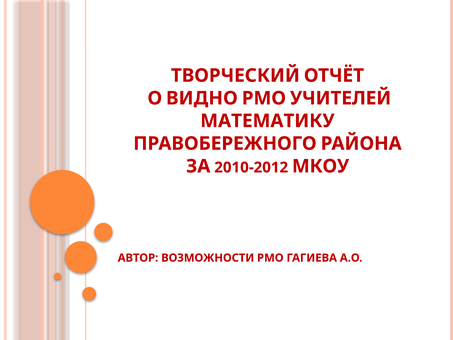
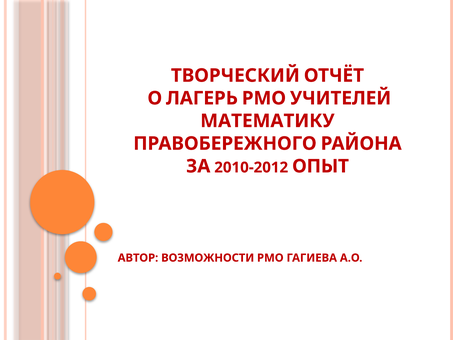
ВИДНО: ВИДНО -> ЛАГЕРЬ (202, 98)
МКОУ: МКОУ -> ОПЫТ (321, 166)
